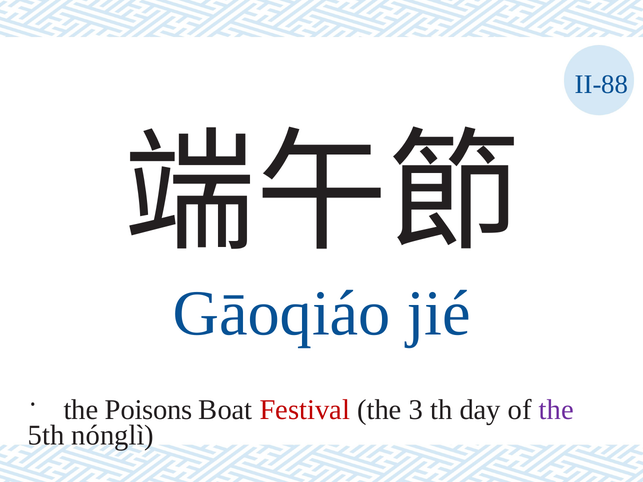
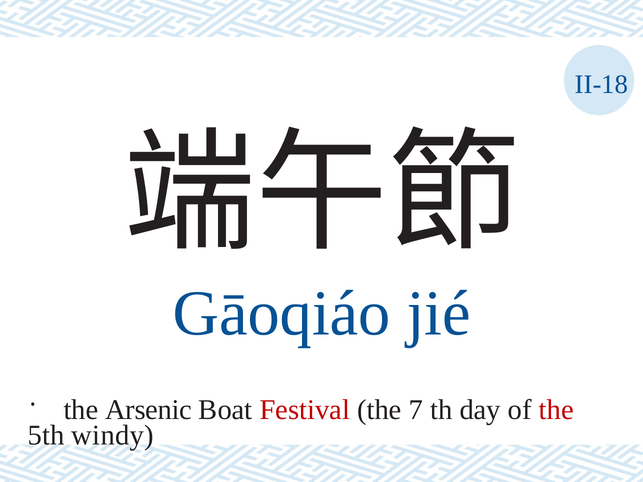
II-88: II-88 -> II-18 (601, 84)
Poisons: Poisons -> Arsenic (149, 410)
3: 3 -> 7 (416, 410)
the colour: purple -> red (556, 410)
nónglì: nónglì -> windy (113, 436)
